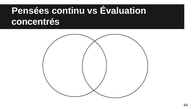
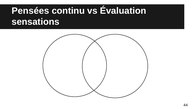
concentrés: concentrés -> sensations (36, 22)
